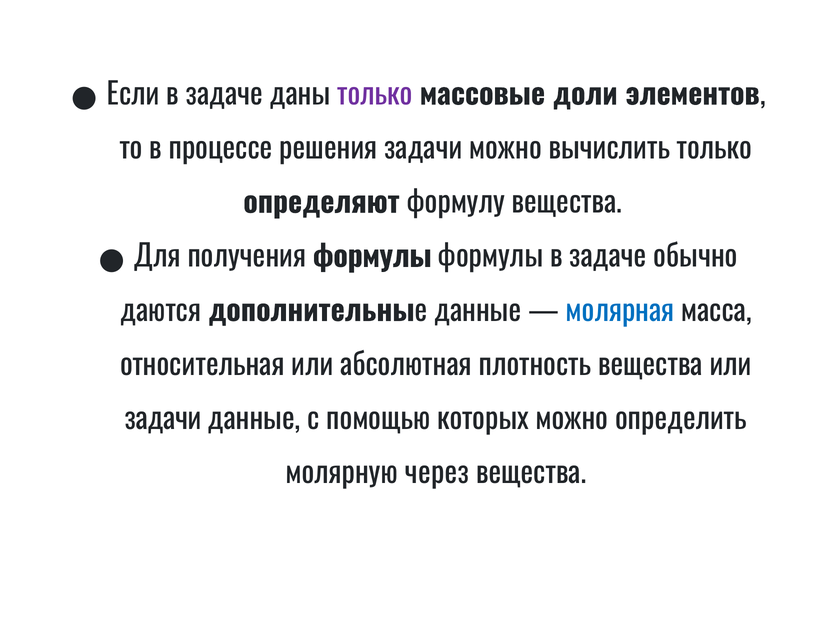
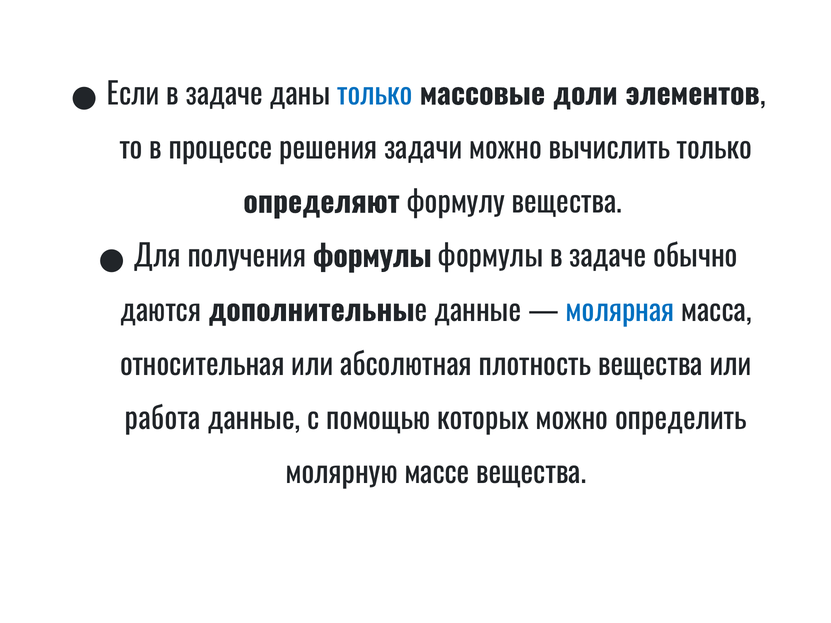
только colour: purple -> blue (375, 95)
задачи: задачи -> работа (163, 420)
через: через -> массе (437, 474)
